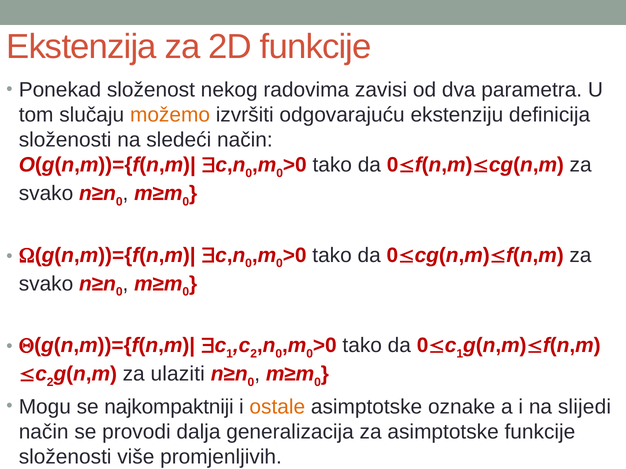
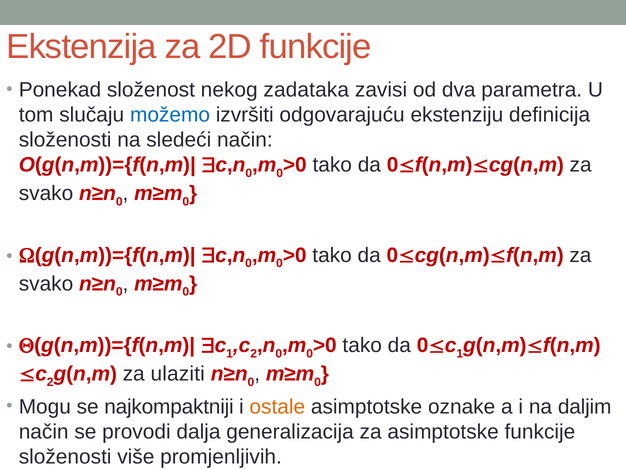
radovima: radovima -> zadataka (306, 90)
možemo colour: orange -> blue (170, 115)
slijedi: slijedi -> daljim (585, 407)
